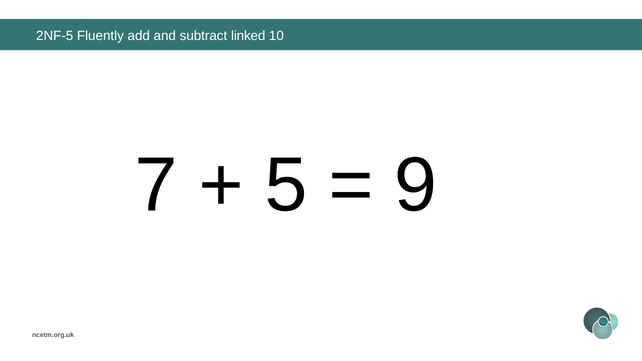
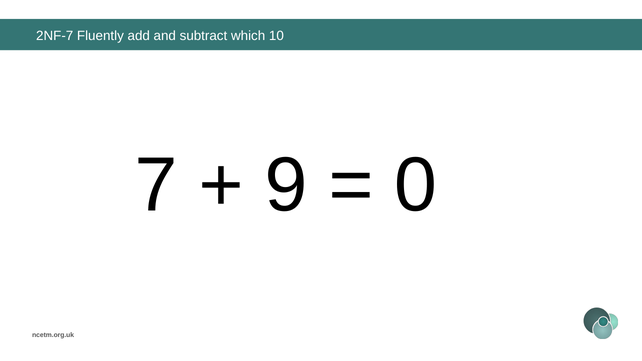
2NF-5: 2NF-5 -> 2NF-7 (55, 36)
linked: linked -> which (248, 36)
5: 5 -> 9 (286, 185)
9: 9 -> 0 (416, 185)
